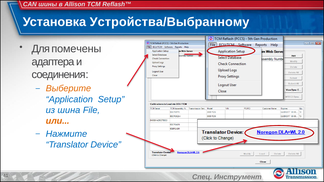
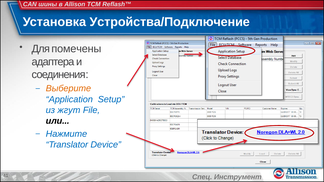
Устройства/Выбранному: Устройства/Выбранному -> Устройства/Подключение (170, 22)
шина: шина -> жгут (69, 110)
или colour: orange -> black (58, 121)
